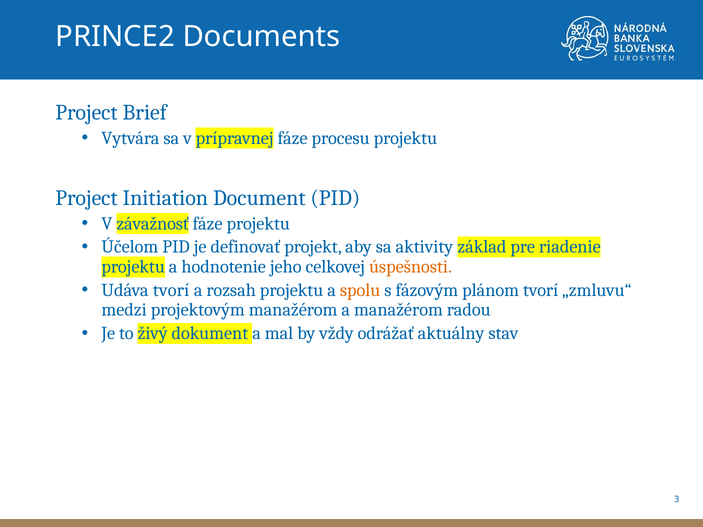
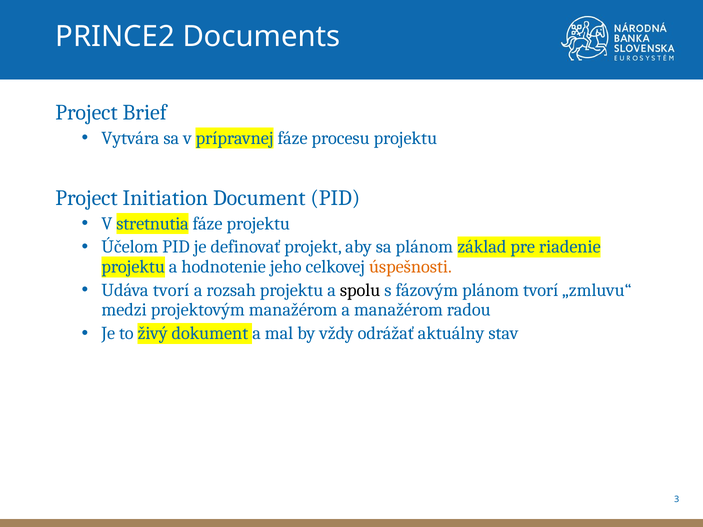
závažnosť: závažnosť -> stretnutia (153, 224)
sa aktivity: aktivity -> plánom (424, 247)
spolu colour: orange -> black (360, 290)
